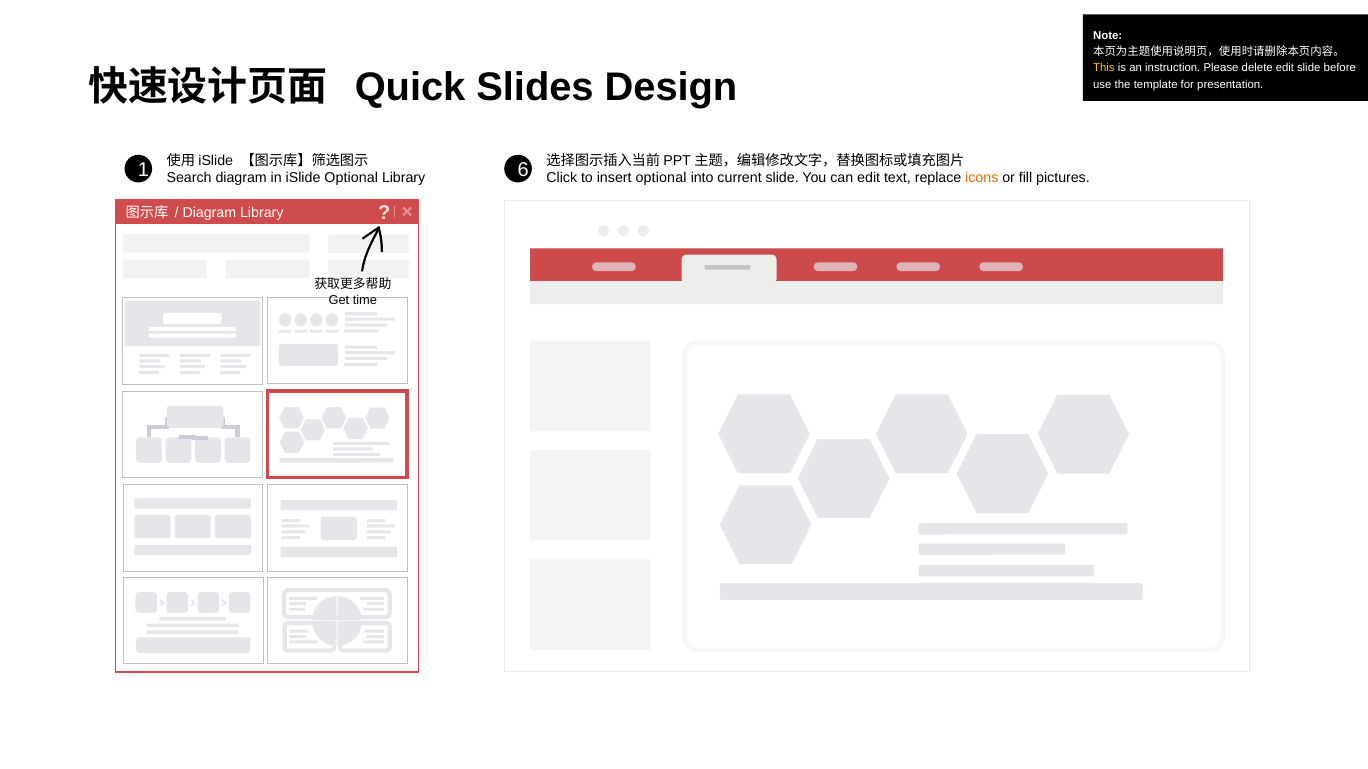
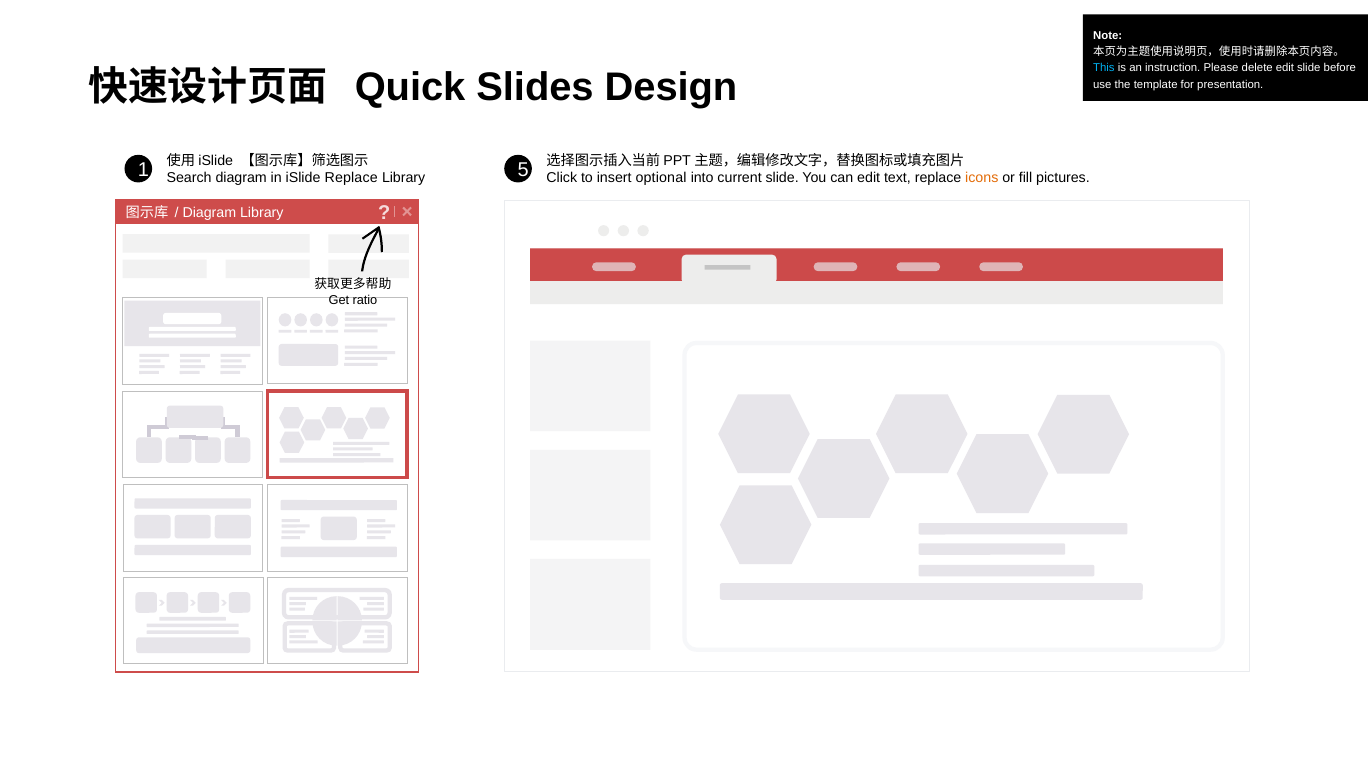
This colour: yellow -> light blue (1104, 68)
6: 6 -> 5 (523, 170)
iSlide Optional: Optional -> Replace (351, 178)
time: time -> ratio (365, 300)
